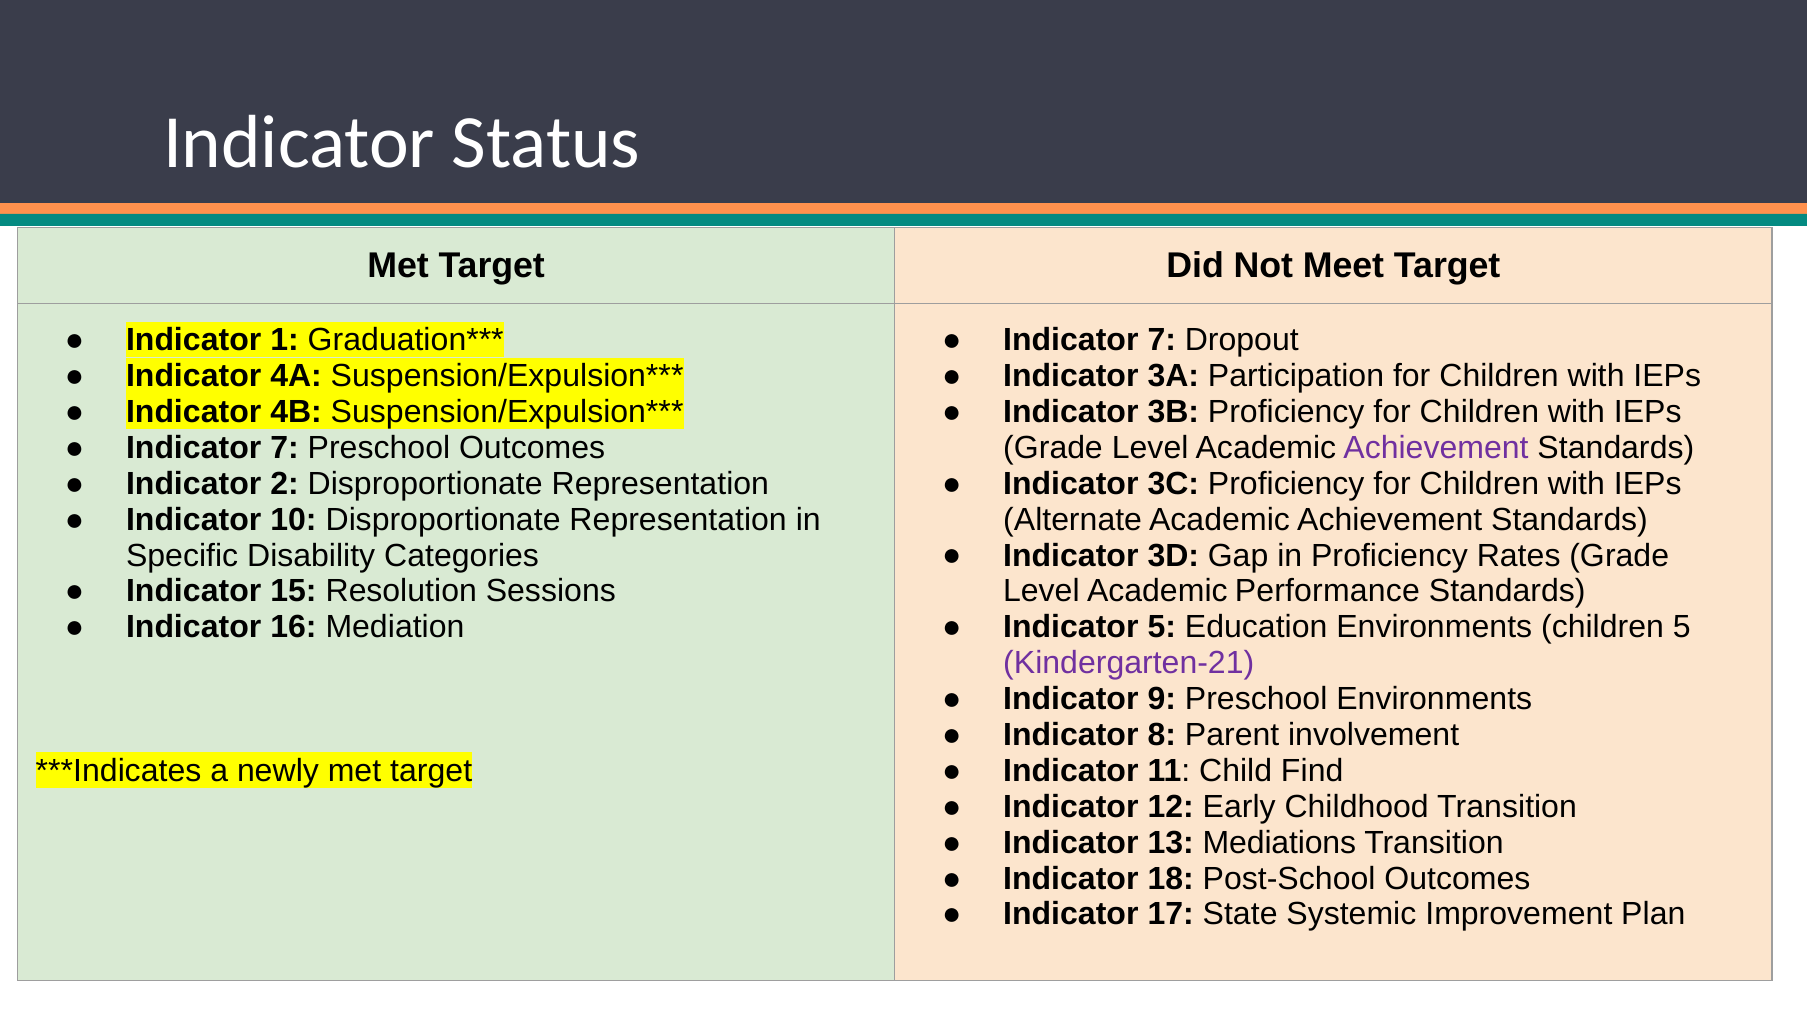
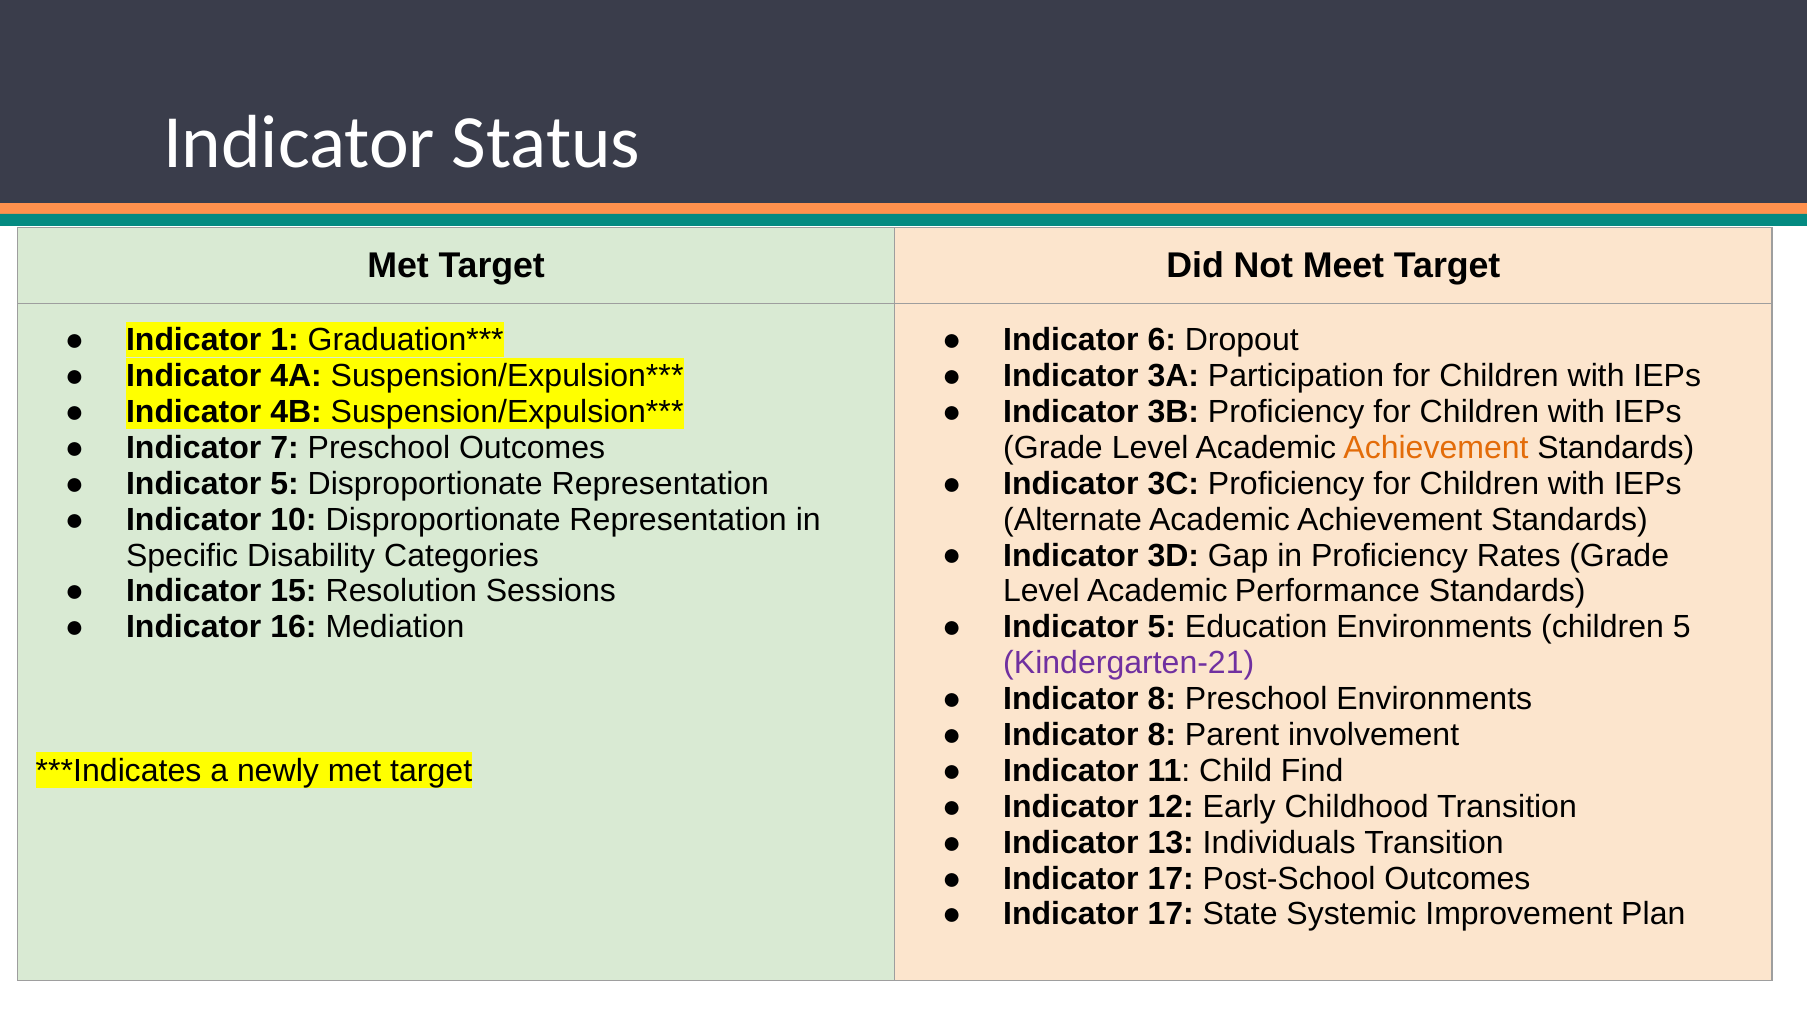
7: 7 -> 6 (1162, 340)
Achievement colour: purple -> orange (1436, 448)
2: 2 -> 5 (285, 484)
9: 9 -> 8 (1162, 699)
Mediations: Mediations -> Individuals (1279, 843)
18: 18 -> 17 (1171, 879)
